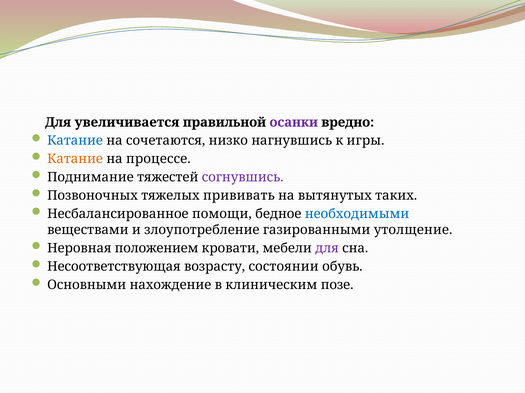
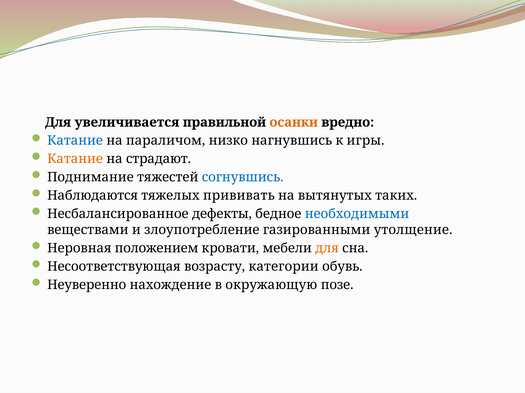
осанки colour: purple -> orange (294, 122)
сочетаются: сочетаются -> параличом (166, 141)
процессе: процессе -> страдают (158, 159)
согнувшись colour: purple -> blue (243, 178)
Позвоночных: Позвоночных -> Наблюдаются (93, 196)
помощи: помощи -> дефекты (222, 214)
для colour: purple -> orange (327, 248)
состоянии: состоянии -> категории (284, 267)
Основными: Основными -> Неуверенно (87, 285)
клиническим: клиническим -> окружающую (271, 285)
